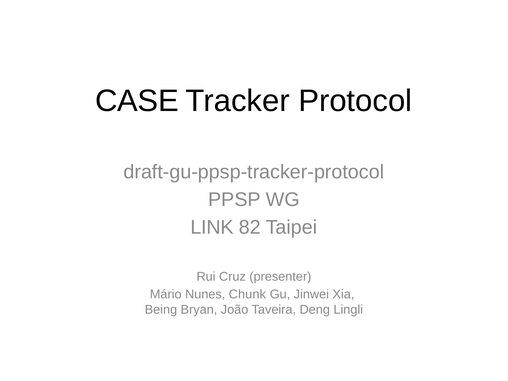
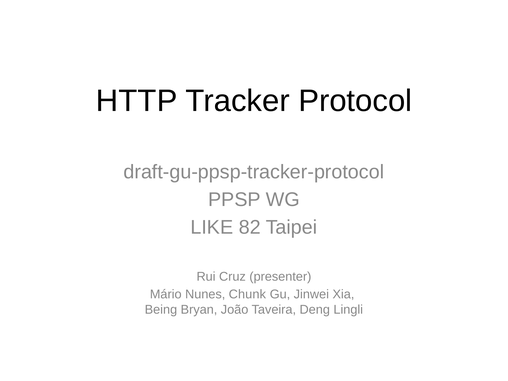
CASE: CASE -> HTTP (137, 101)
LINK: LINK -> LIKE (212, 227)
